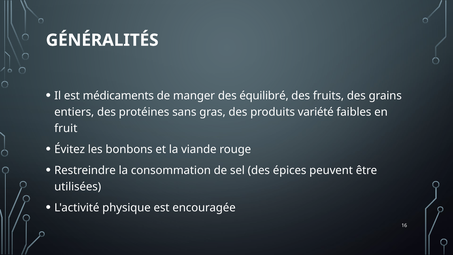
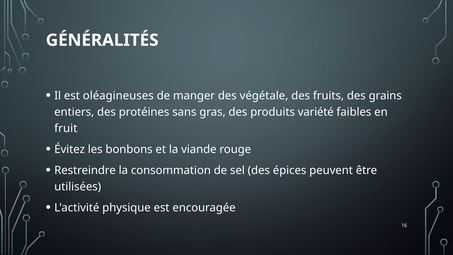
médicaments: médicaments -> oléagineuses (118, 96)
équilibré: équilibré -> végétale (264, 96)
